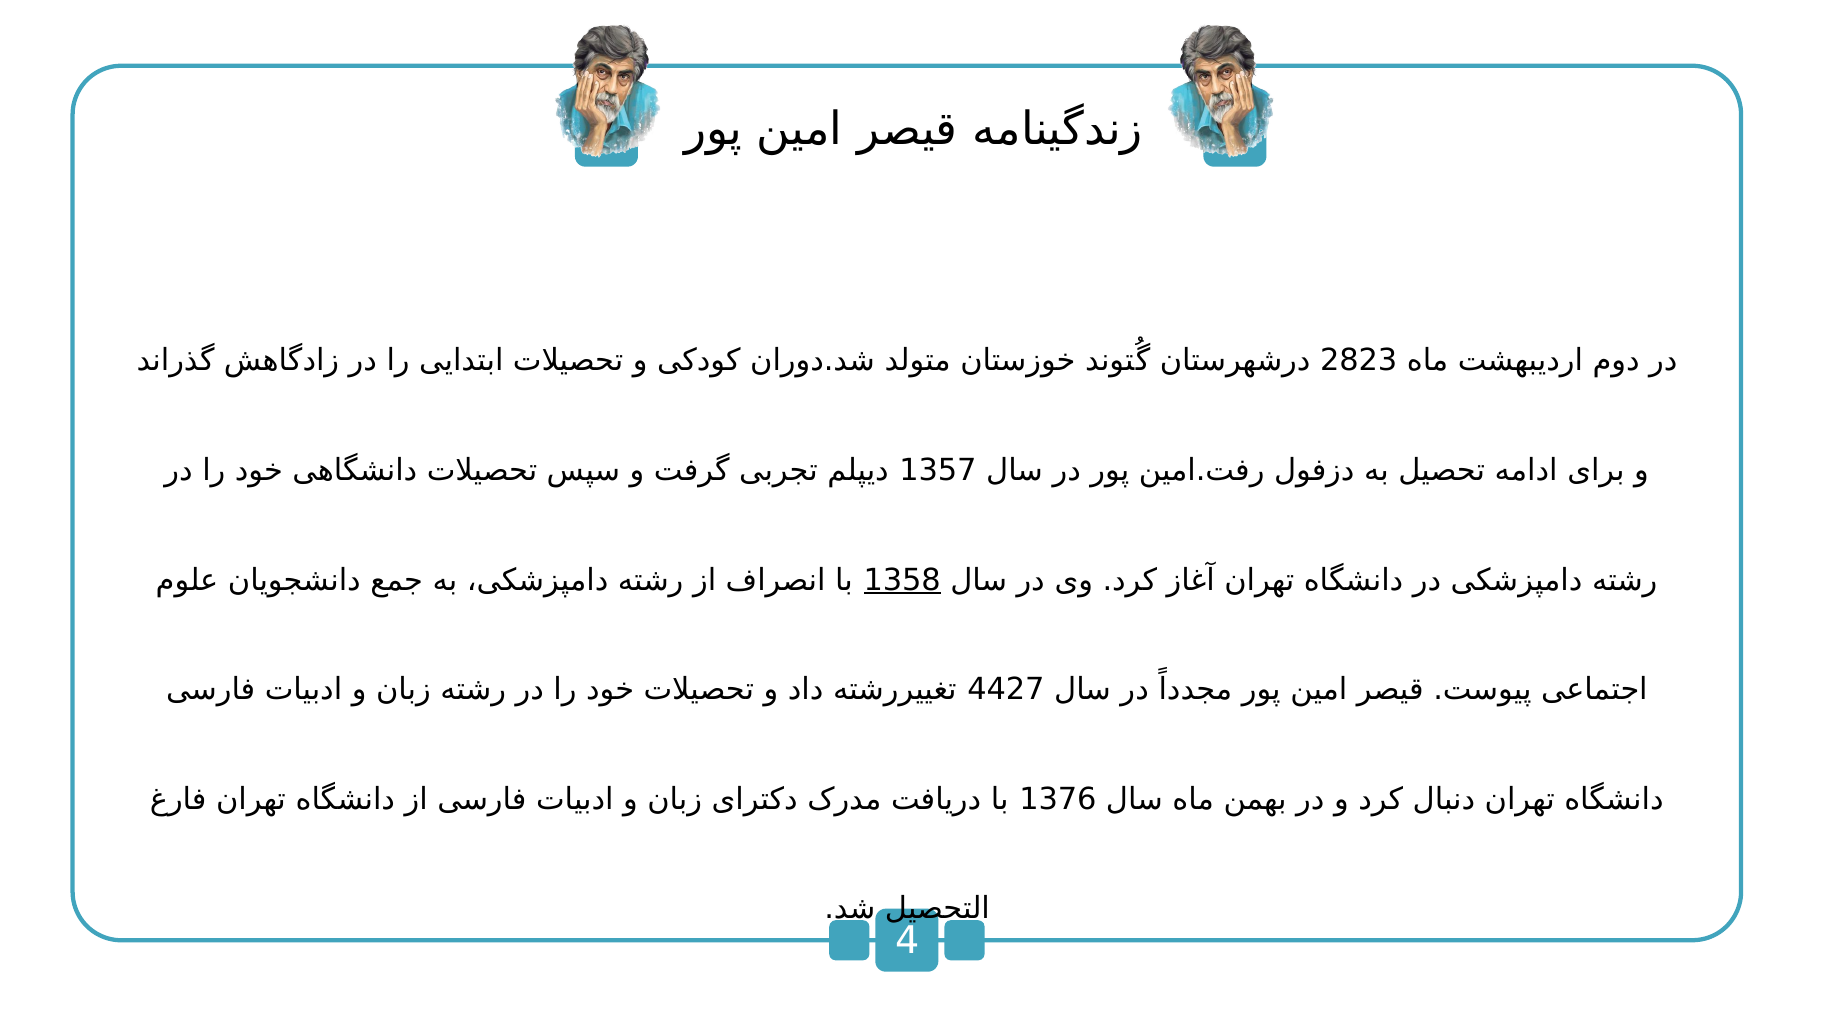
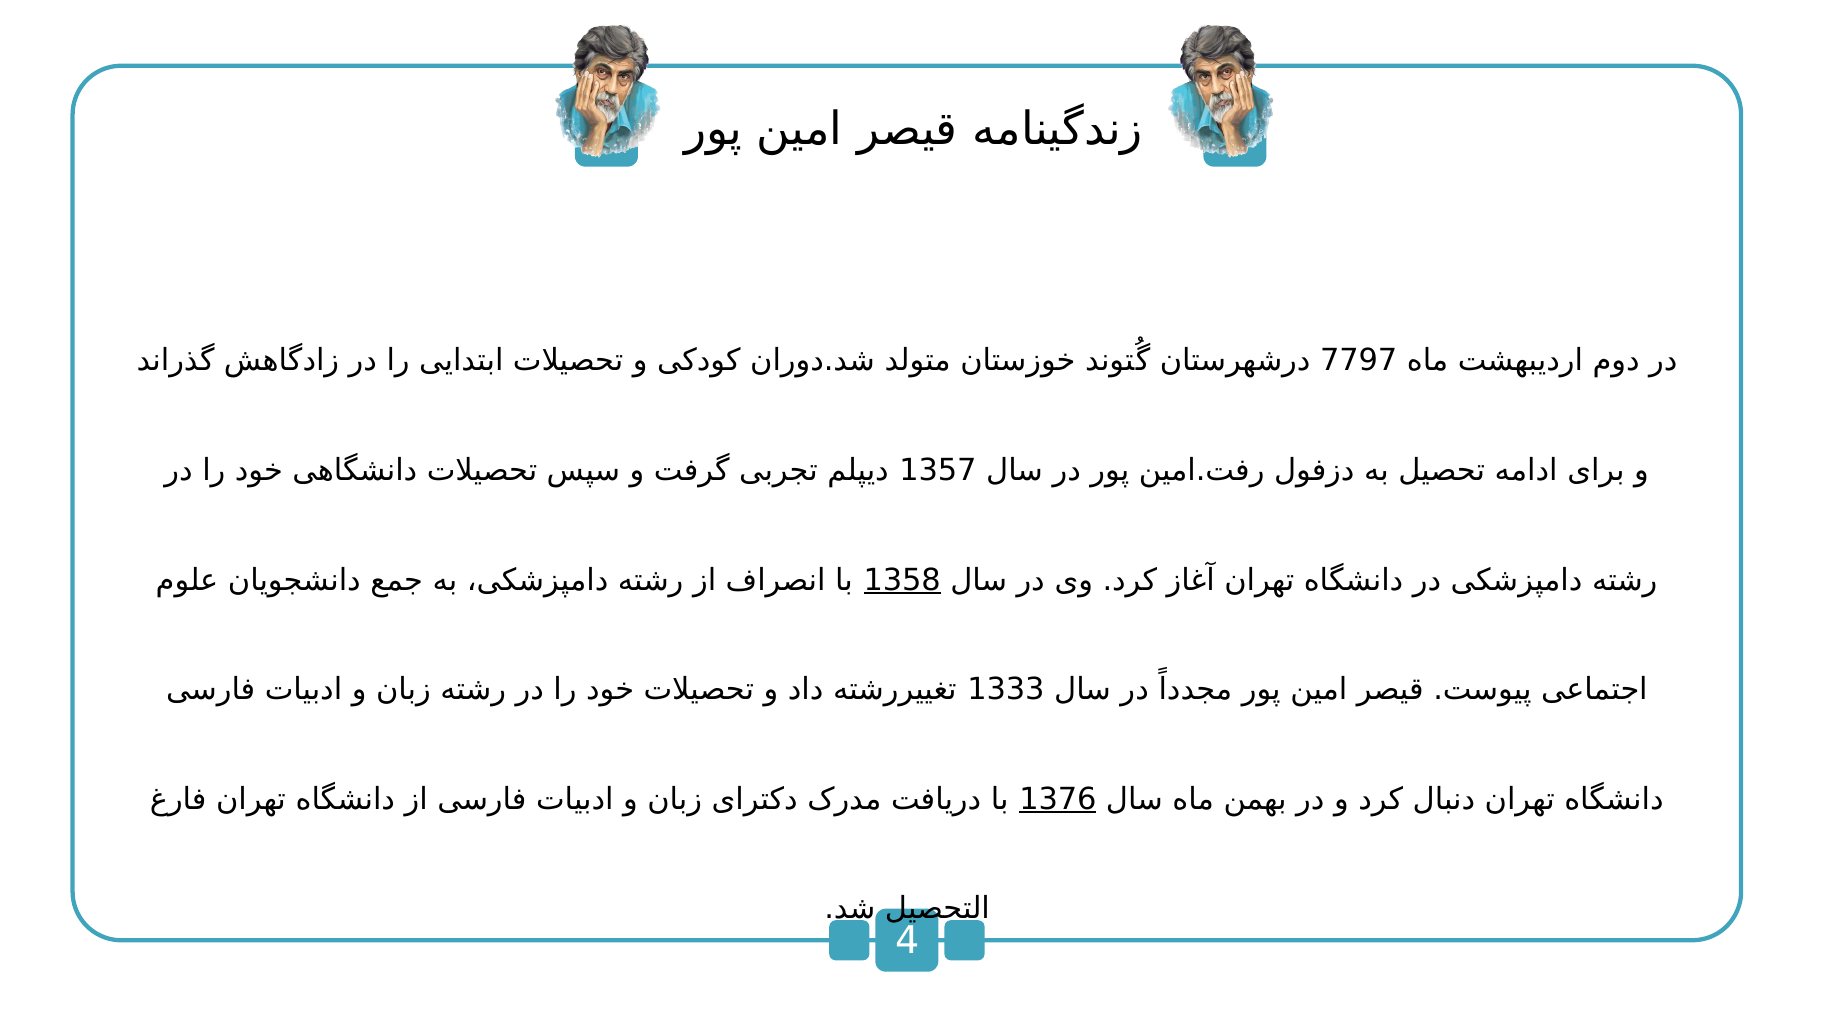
2823: 2823 -> 7797 (1359, 361)
4427: 4427 -> 1333 (1006, 690)
1376 underline: none -> present (1058, 799)
